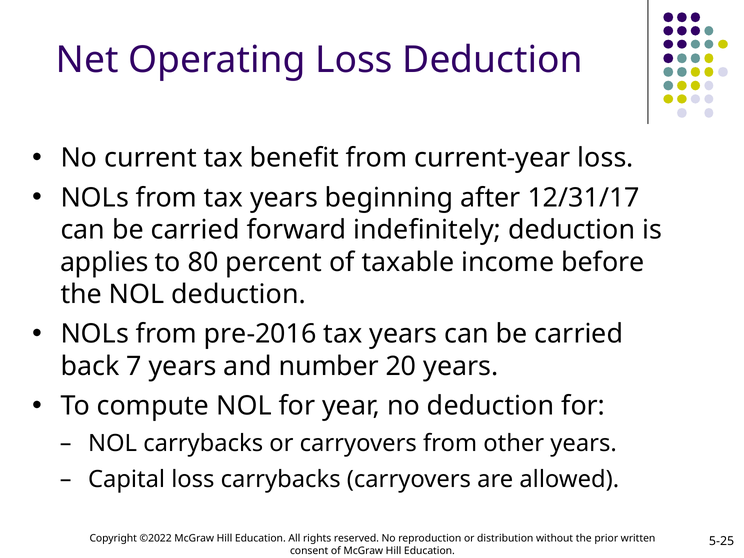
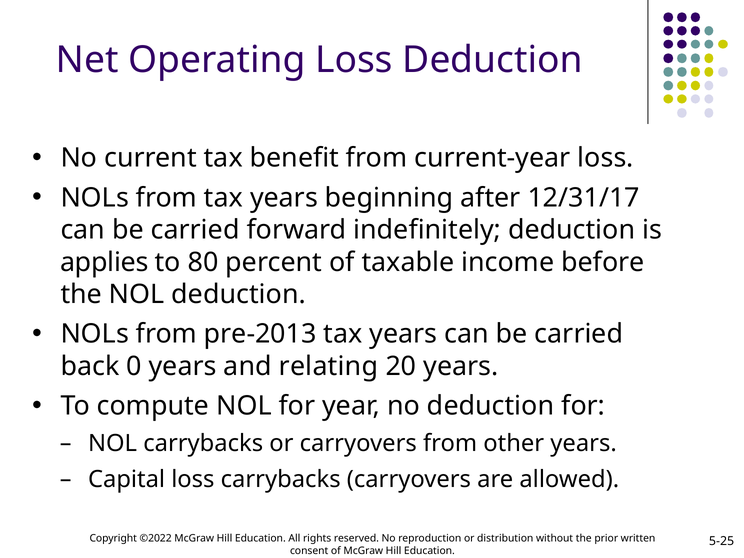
pre-2016: pre-2016 -> pre-2013 (260, 334)
7: 7 -> 0 (134, 366)
number: number -> relating (329, 366)
